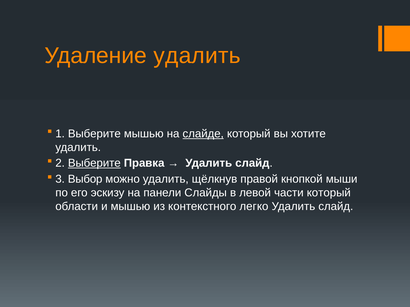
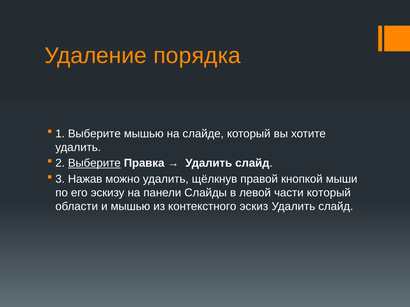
Удаление удалить: удалить -> порядка (197, 56)
слайде underline: present -> none (203, 134)
Выбор: Выбор -> Нажав (85, 179)
легко: легко -> эскиз (254, 207)
